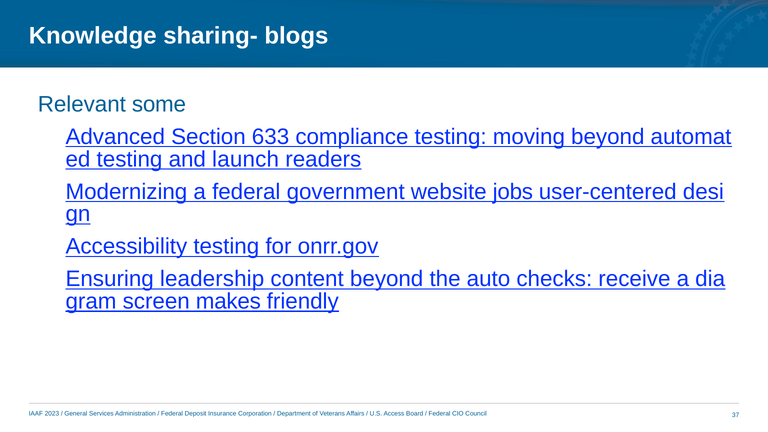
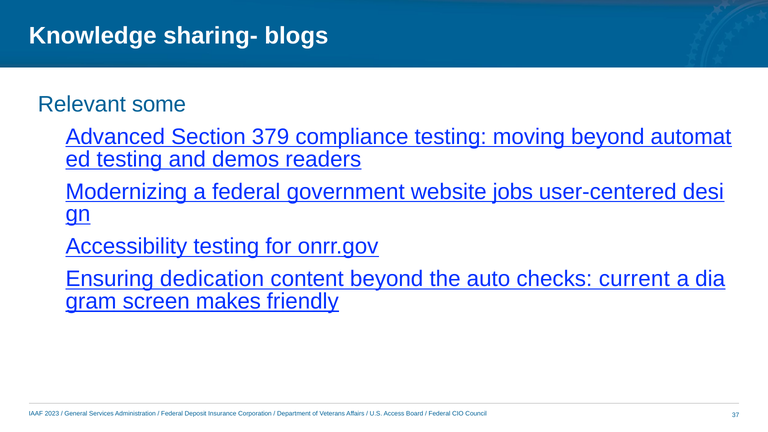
633: 633 -> 379 (271, 137)
launch: launch -> demos (246, 159)
leadership: leadership -> dedication (212, 279)
receive: receive -> current (634, 279)
